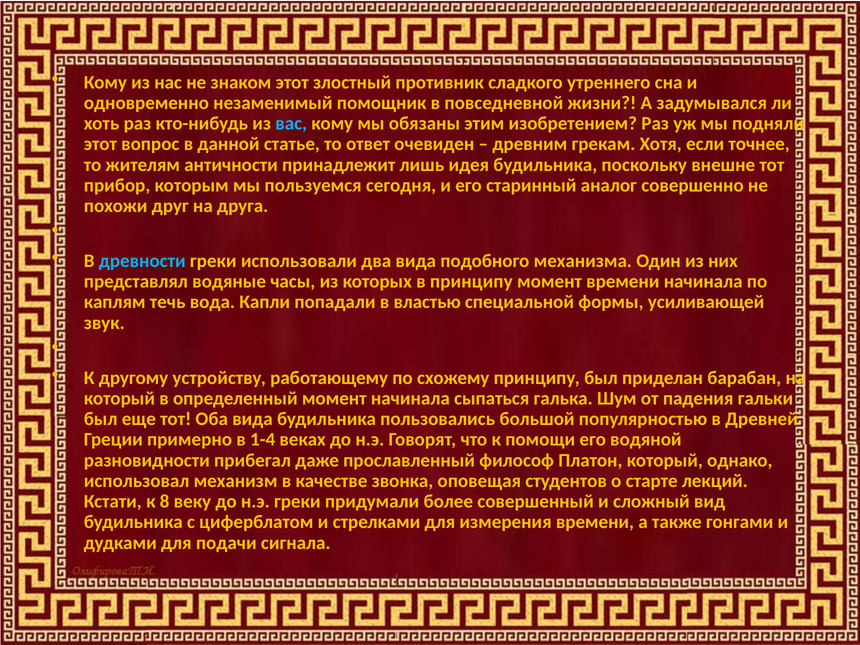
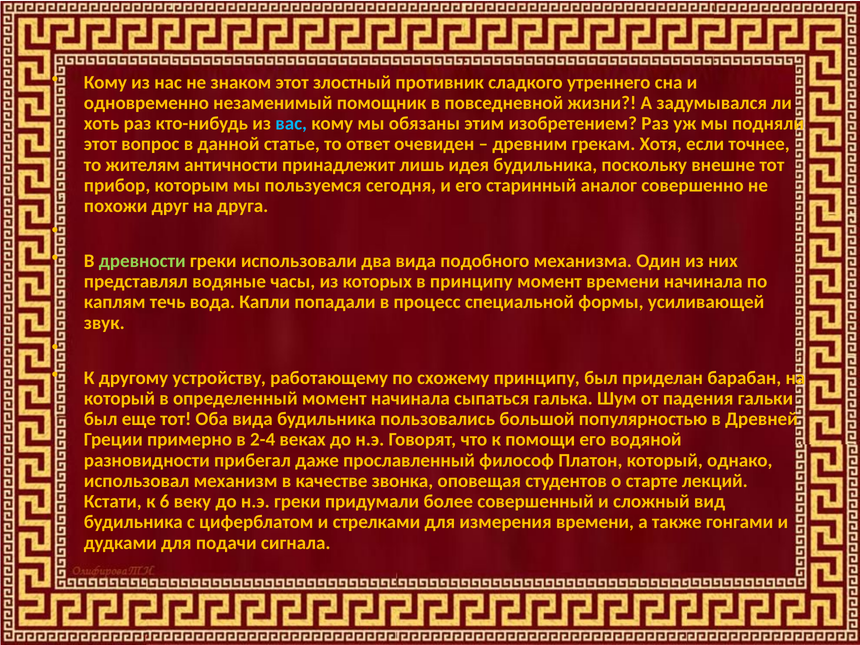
древности colour: light blue -> light green (142, 261)
властью: властью -> процесс (427, 302)
1-4: 1-4 -> 2-4 (263, 440)
8: 8 -> 6 (165, 502)
